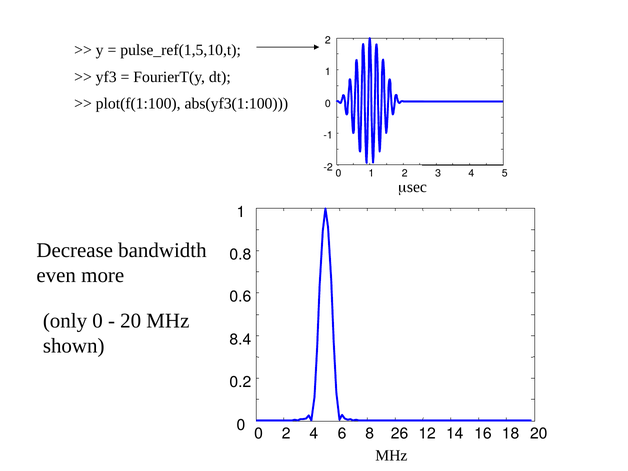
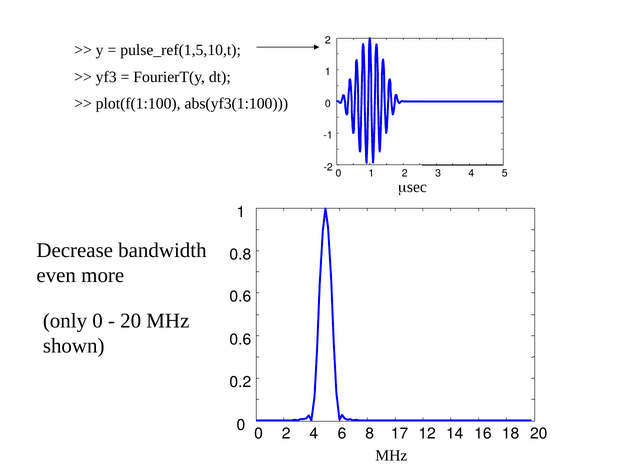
8.4: 8.4 -> 0.6 (240, 340)
26: 26 -> 17 (400, 433)
